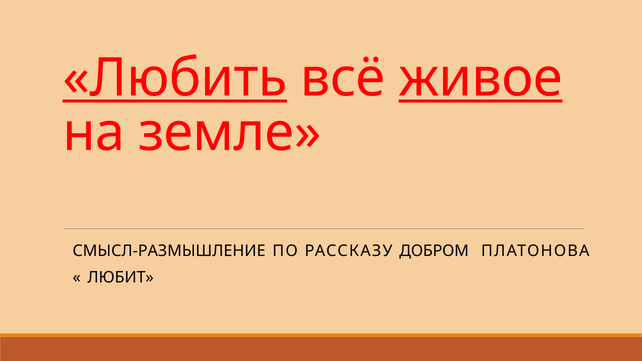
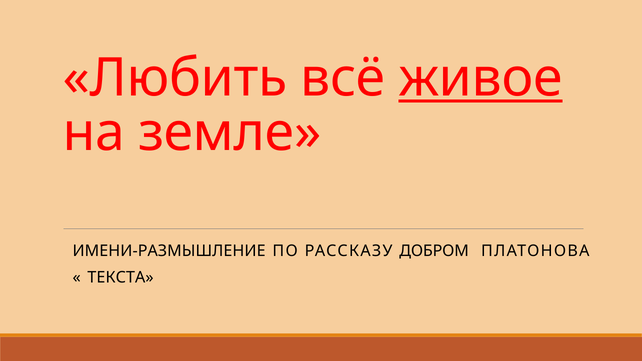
Любить underline: present -> none (175, 78)
СМЫСЛ-РАЗМЫШЛЕНИЕ: СМЫСЛ-РАЗМЫШЛЕНИЕ -> ИМЕНИ-РАЗМЫШЛЕНИЕ (169, 251)
ЛЮБИТ: ЛЮБИТ -> ТЕКСТА (121, 277)
